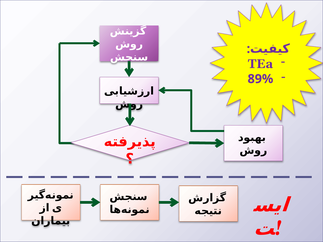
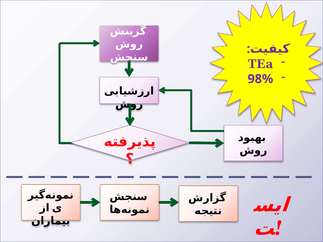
89%: 89% -> 98% (260, 79)
